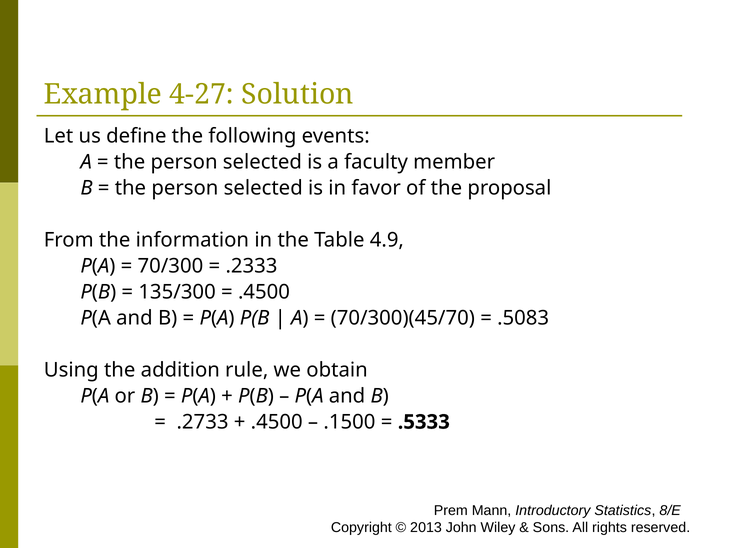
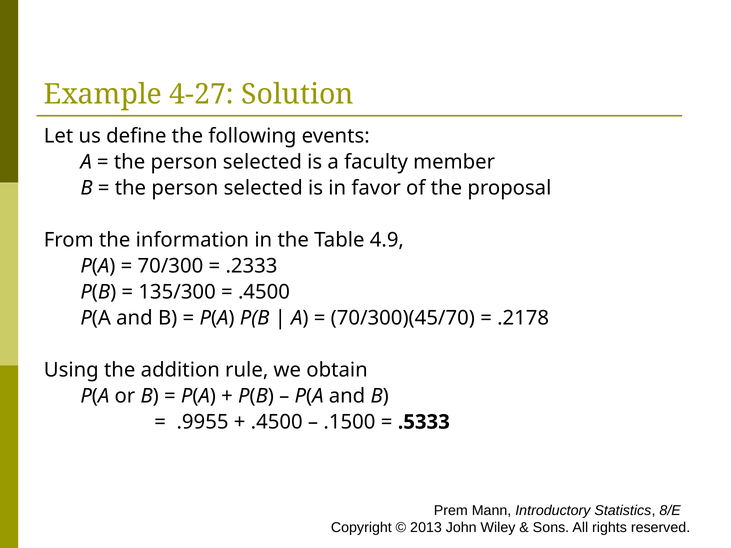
.5083: .5083 -> .2178 (523, 318)
.2733: .2733 -> .9955 (203, 422)
